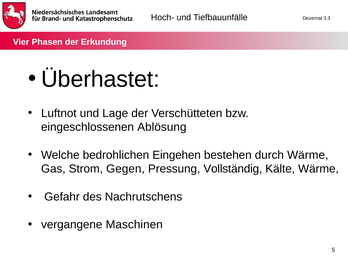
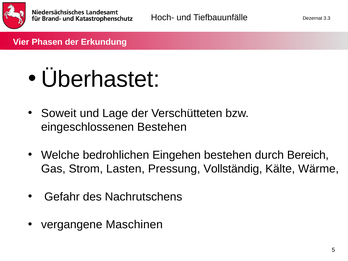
Luftnot: Luftnot -> Soweit (59, 113)
eingeschlossenen Ablösung: Ablösung -> Bestehen (162, 127)
durch Wärme: Wärme -> Bereich (308, 155)
Gegen: Gegen -> Lasten (125, 169)
